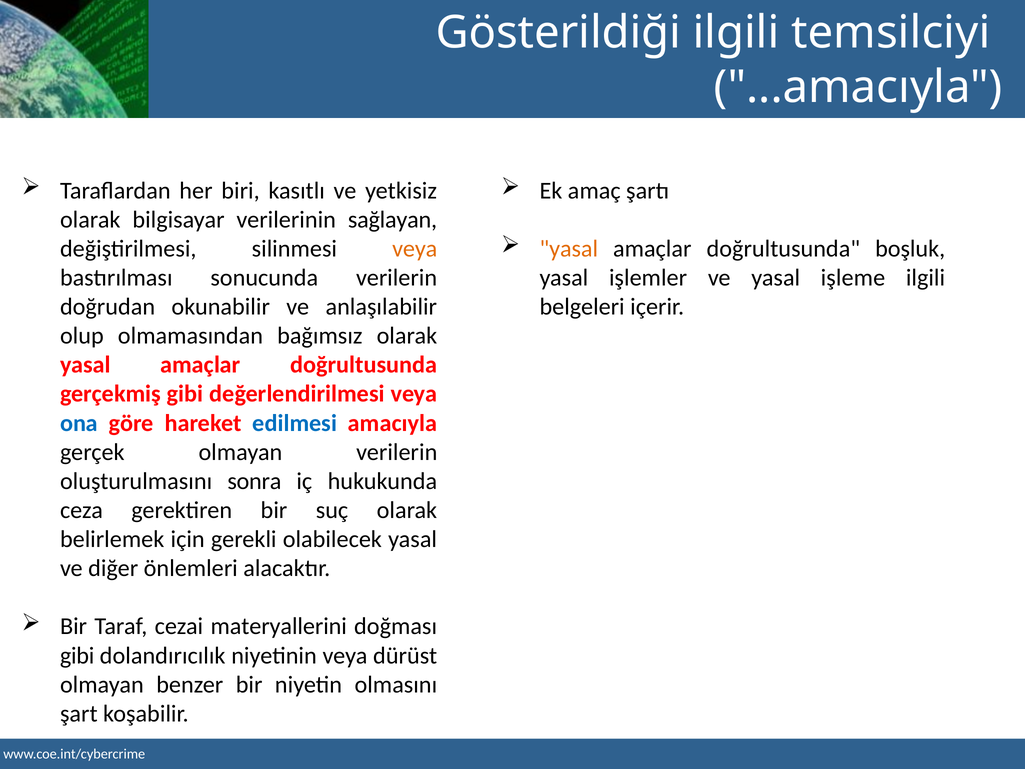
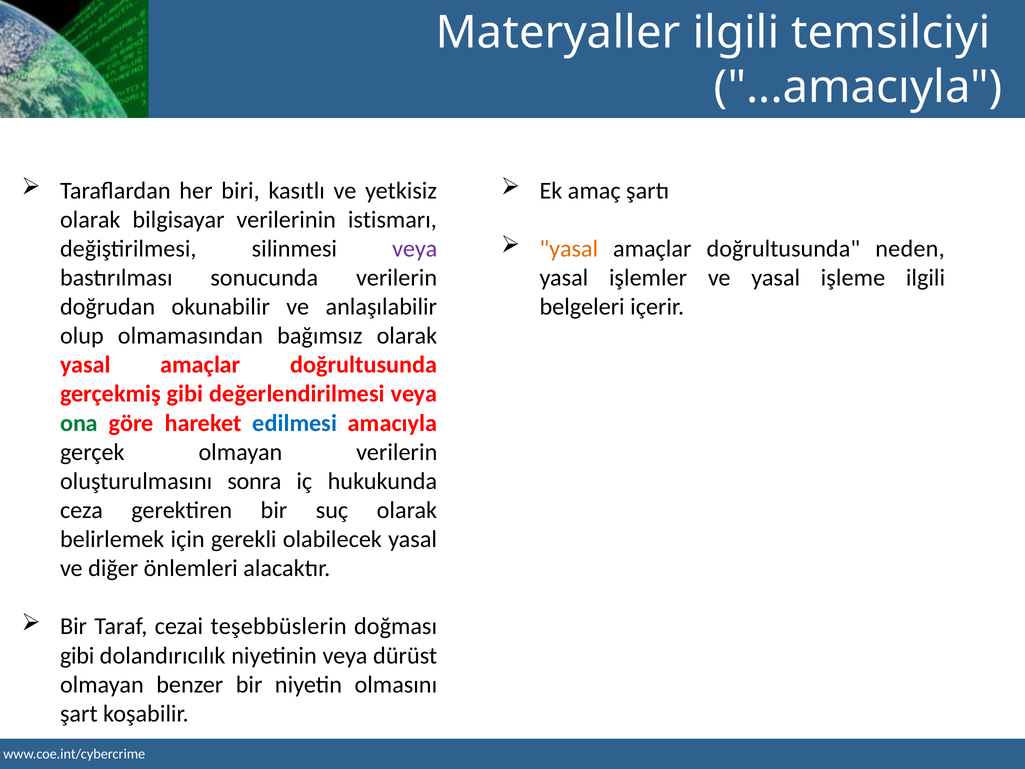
Gösterildiği: Gösterildiği -> Materyaller (558, 32)
sağlayan: sağlayan -> istismarı (392, 220)
boşluk: boşluk -> neden (910, 249)
veya colour: orange -> purple (415, 249)
ona colour: blue -> green (79, 423)
materyallerini: materyallerini -> teşebbüslerin (279, 626)
